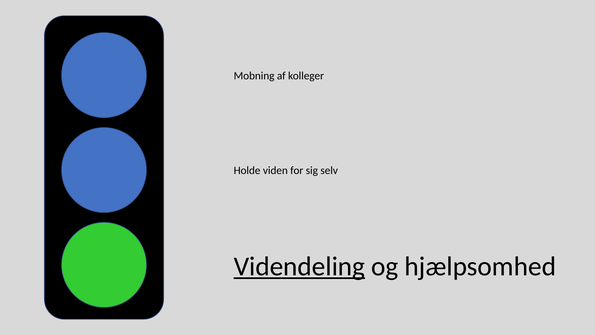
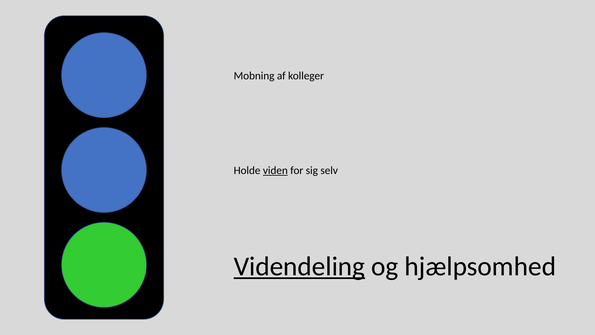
viden underline: none -> present (275, 170)
